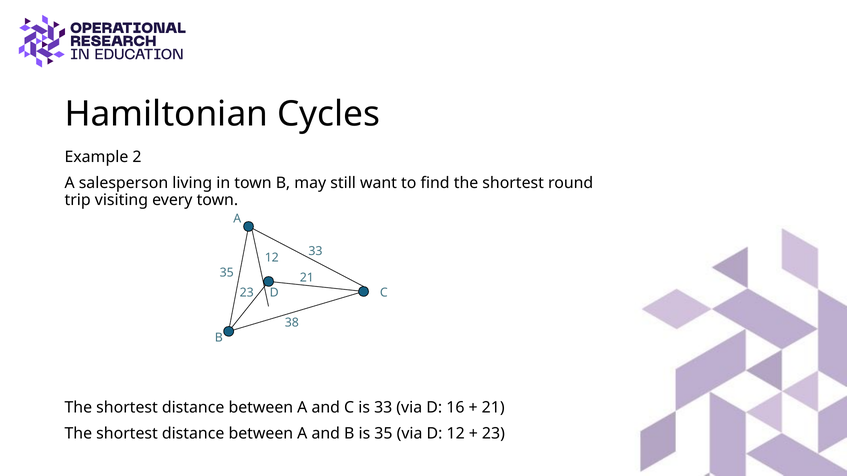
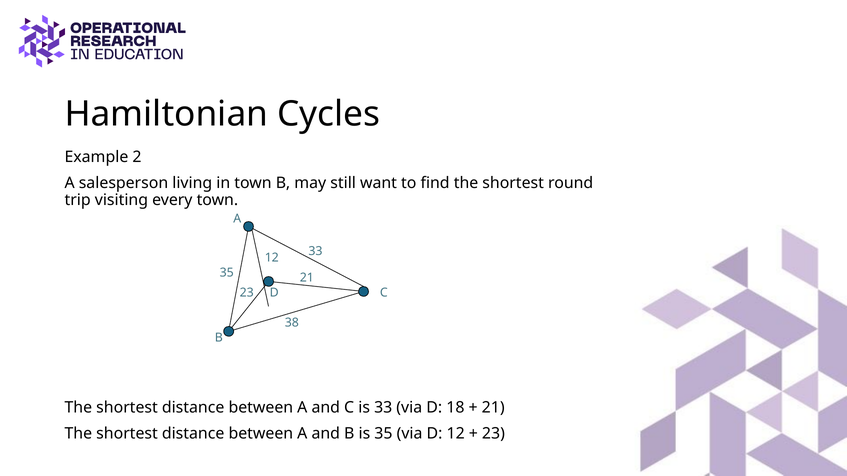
16: 16 -> 18 (455, 408)
